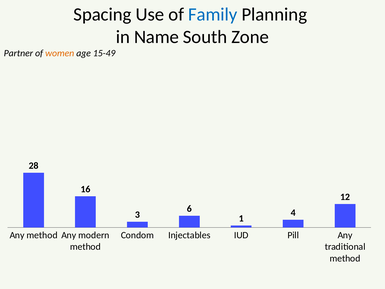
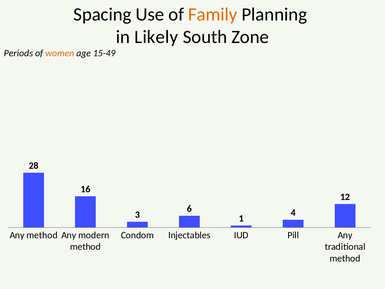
Family colour: blue -> orange (213, 14)
Name: Name -> Likely (156, 37)
Partner: Partner -> Periods (18, 53)
